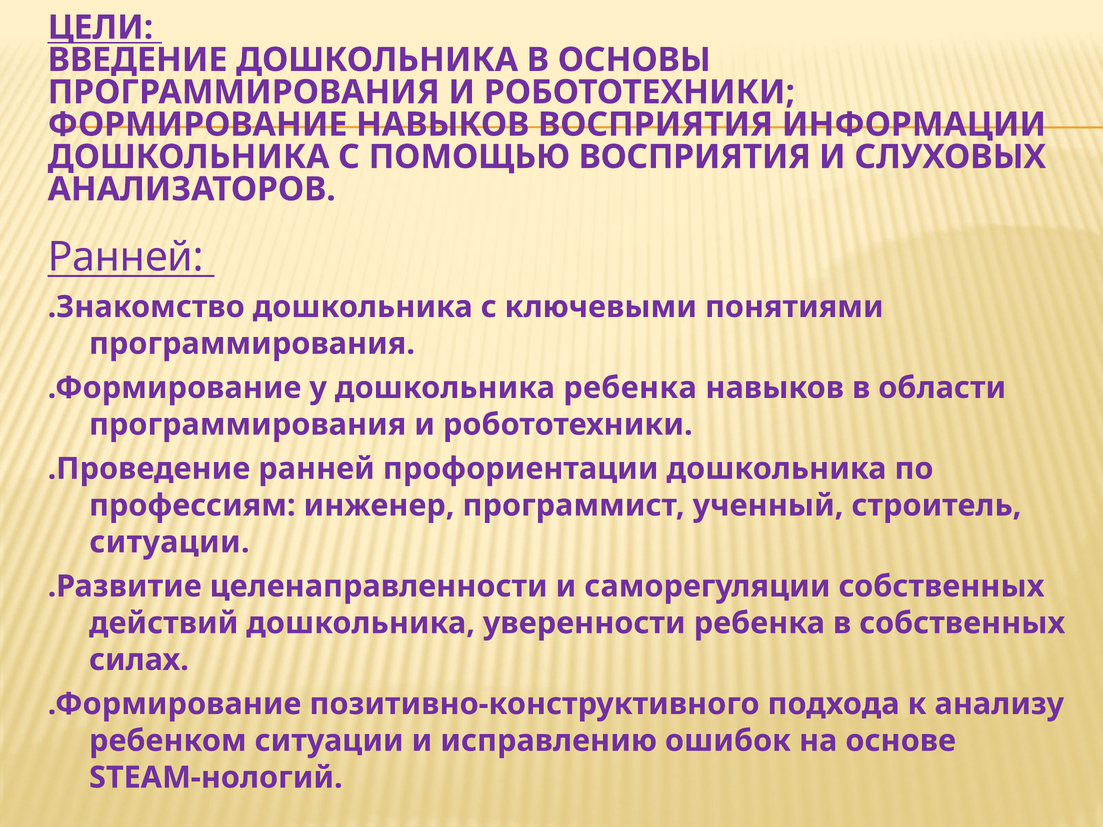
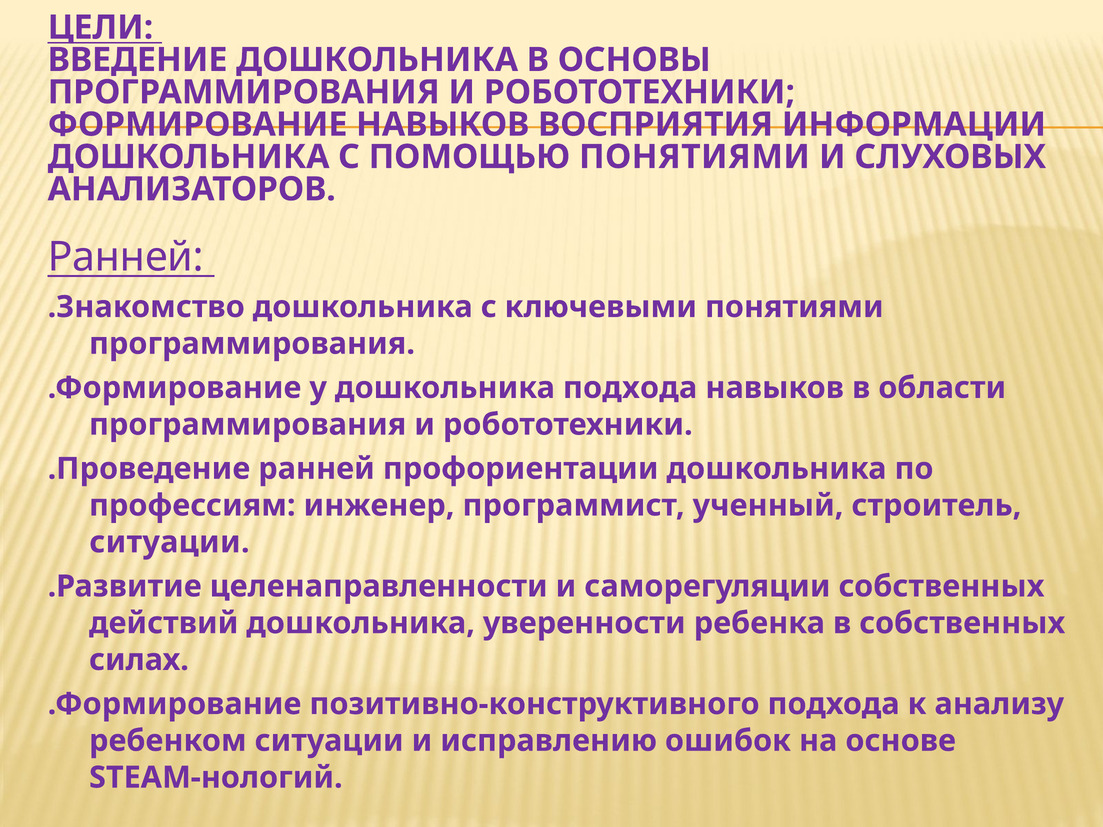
ПОМОЩЬЮ ВОСПРИЯТИЯ: ВОСПРИЯТИЯ -> ПОНЯТИЯМИ (695, 157)
дошкольника ребенка: ребенка -> подхода (630, 388)
